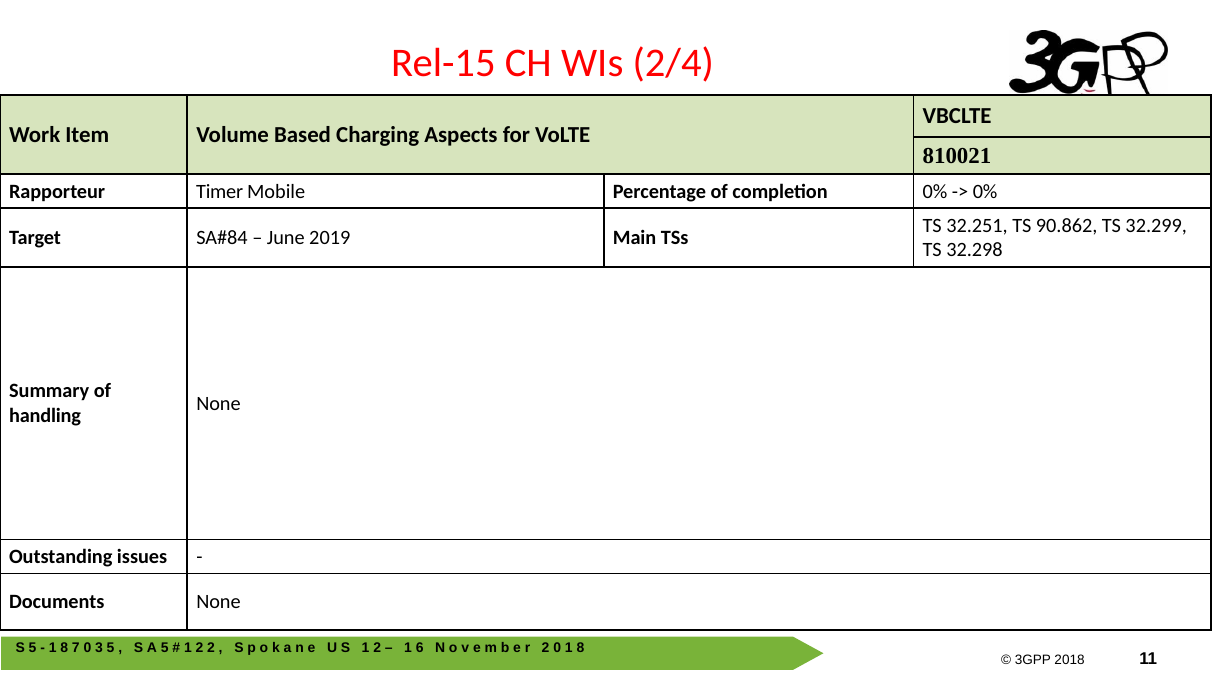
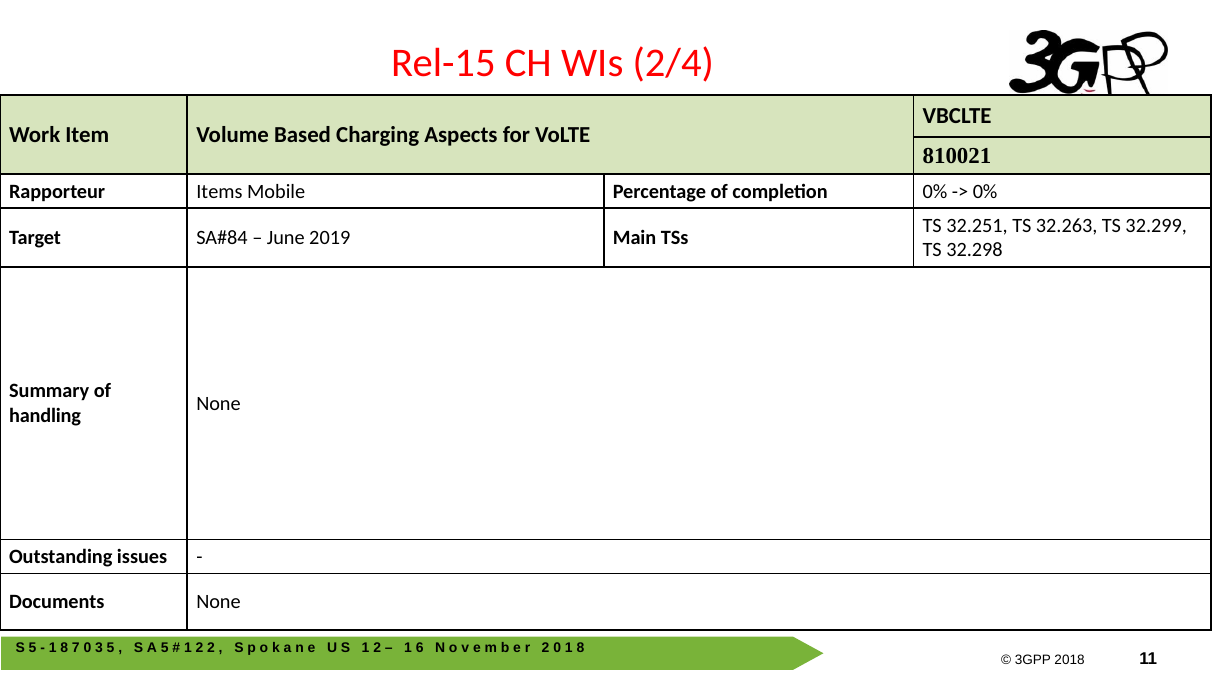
Timer: Timer -> Items (219, 191)
90.862: 90.862 -> 32.263 (1067, 225)
